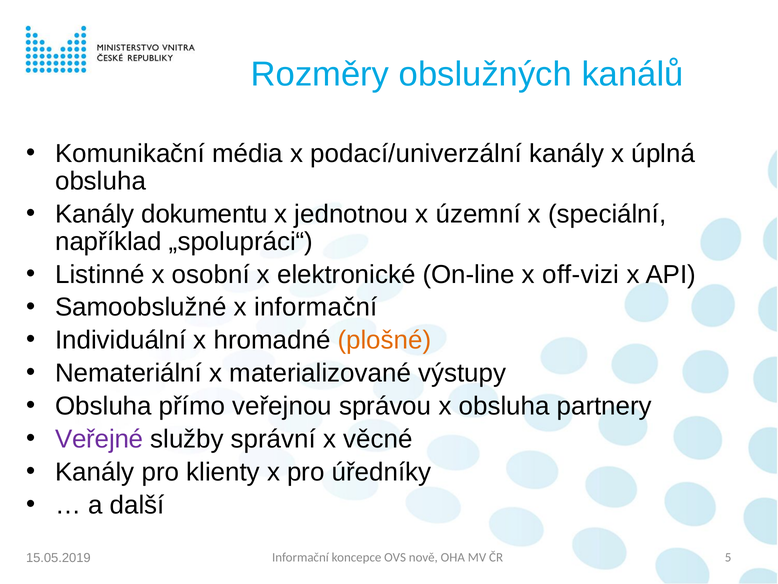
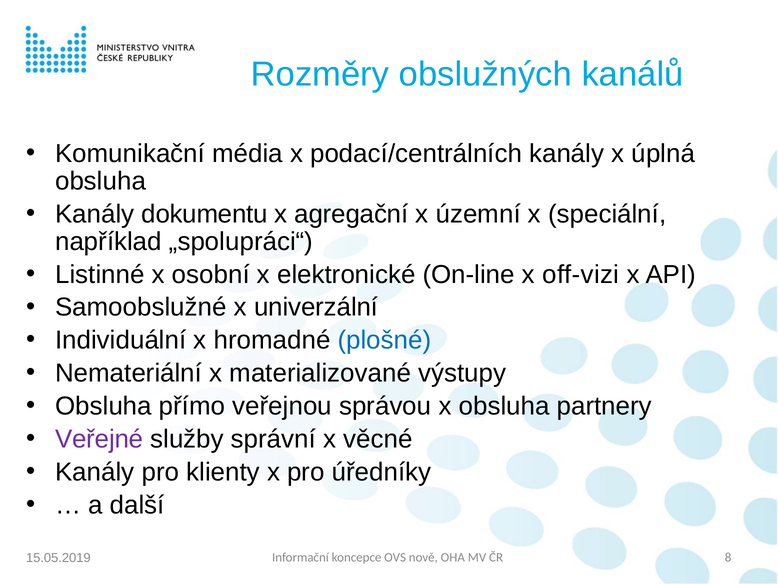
podací/univerzální: podací/univerzální -> podací/centrálních (416, 154)
jednotnou: jednotnou -> agregační (351, 214)
x informační: informační -> univerzální (316, 307)
plošné colour: orange -> blue (384, 340)
5: 5 -> 8 (728, 557)
